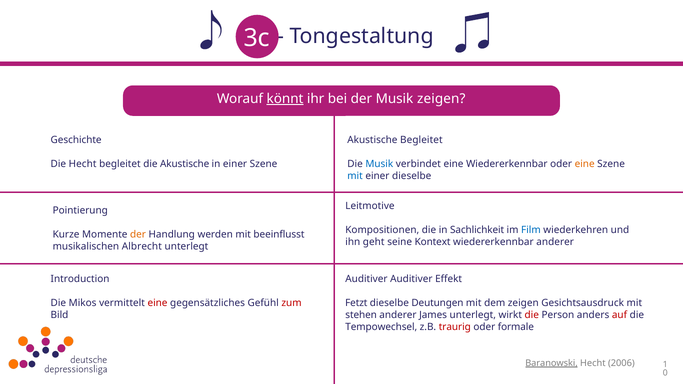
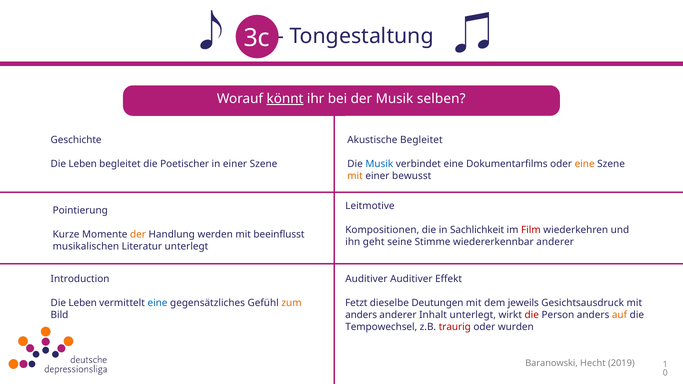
Musik zeigen: zeigen -> selben (441, 99)
Hecht: Hecht -> Leben (83, 164)
die Akustische: Akustische -> Poetischer (185, 164)
eine Wiedererkennbar: Wiedererkennbar -> Dokumentarfilms (507, 164)
mit colour: blue -> orange (355, 176)
einer dieselbe: dieselbe -> bewusst (412, 176)
Film colour: blue -> red (531, 230)
Kontext: Kontext -> Stimme (433, 242)
Albrecht: Albrecht -> Literatur (142, 246)
Mikos: Mikos -> Leben (83, 303)
eine colour: red -> blue (157, 303)
zum colour: red -> orange (292, 303)
dem zeigen: zeigen -> jeweils (523, 303)
stehen: stehen -> anders (361, 315)
James: James -> Inhalt (433, 315)
auf colour: red -> orange (619, 315)
formale: formale -> wurden (516, 327)
Baranowski underline: present -> none (552, 363)
2006: 2006 -> 2019 (621, 363)
